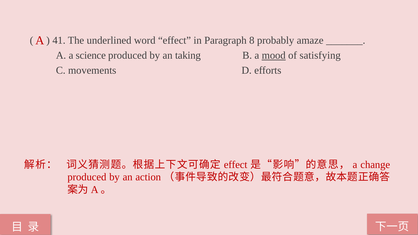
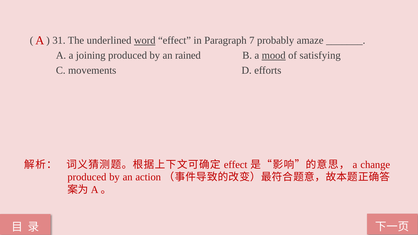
41: 41 -> 31 (59, 40)
word underline: none -> present (145, 40)
8: 8 -> 7 (252, 40)
science: science -> joining (91, 56)
taking: taking -> rained (188, 56)
